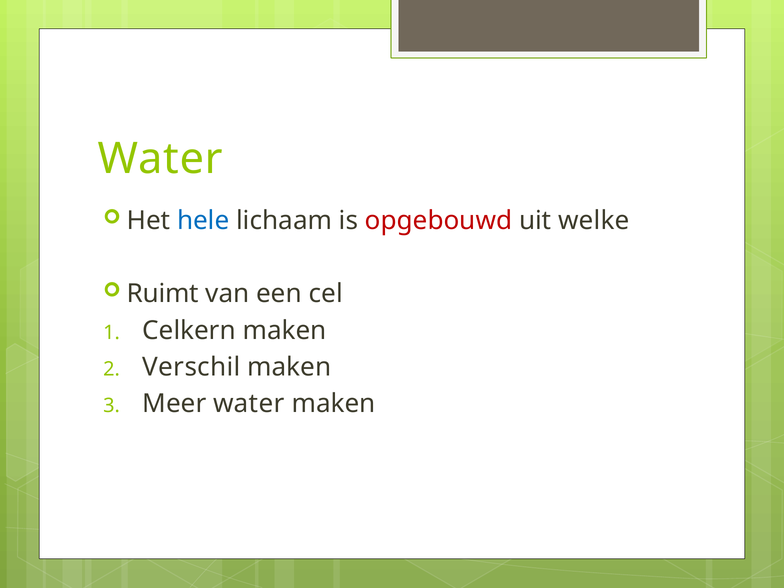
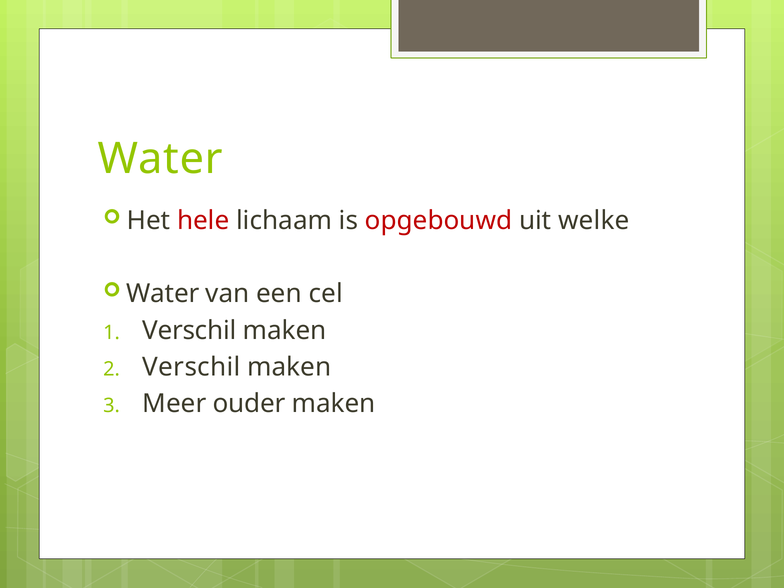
hele colour: blue -> red (203, 221)
Ruimt: Ruimt -> Water (163, 294)
Celkern: Celkern -> Verschil (189, 330)
Meer water: water -> ouder (249, 404)
